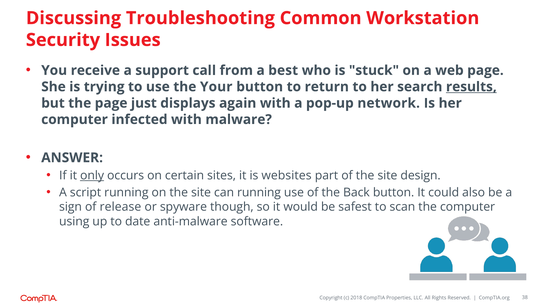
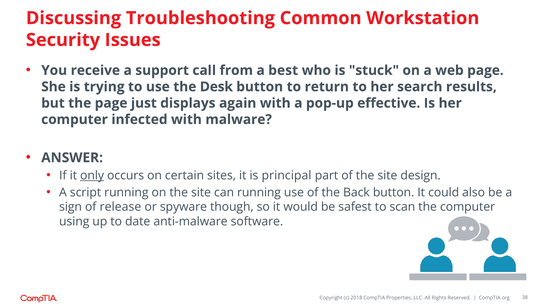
Your: Your -> Desk (216, 87)
results underline: present -> none (471, 87)
network: network -> effective (389, 103)
websites: websites -> principal (287, 176)
